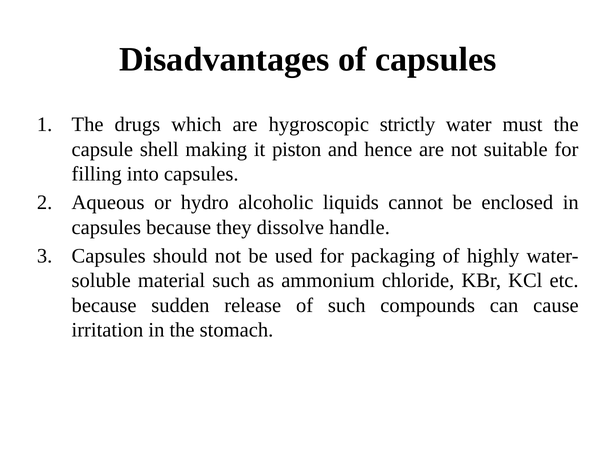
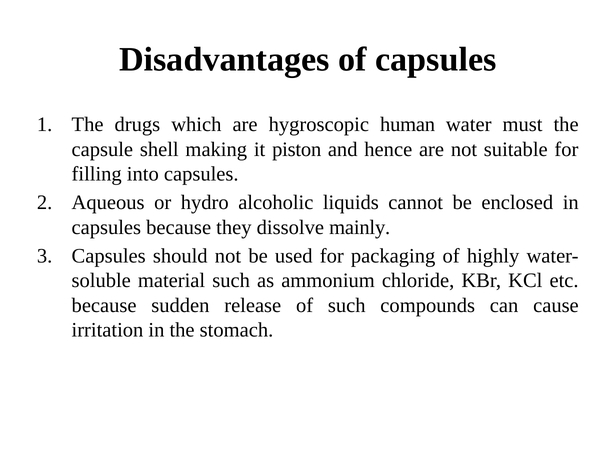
strictly: strictly -> human (408, 125)
handle: handle -> mainly (360, 227)
